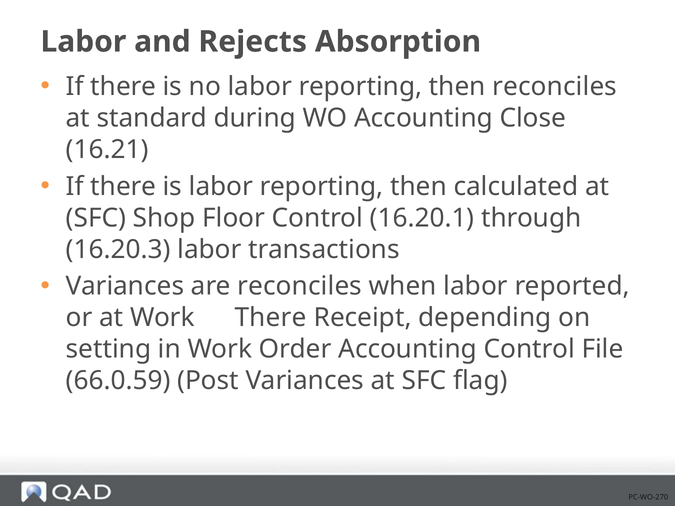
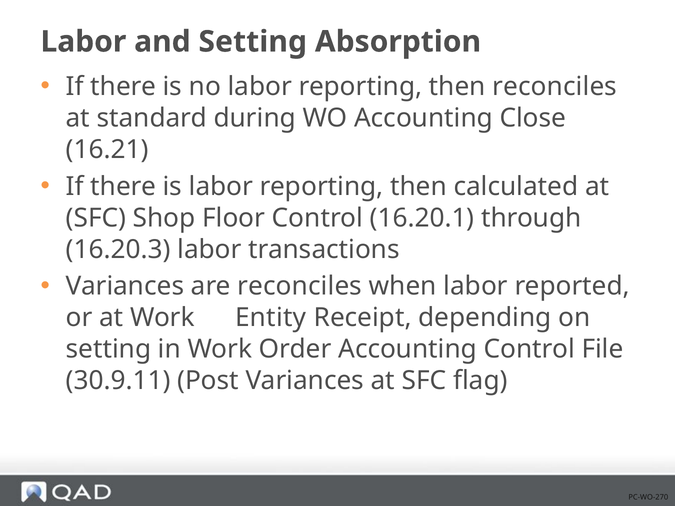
and Rejects: Rejects -> Setting (253, 42)
Work There: There -> Entity (271, 318)
66.0.59: 66.0.59 -> 30.9.11 (118, 381)
